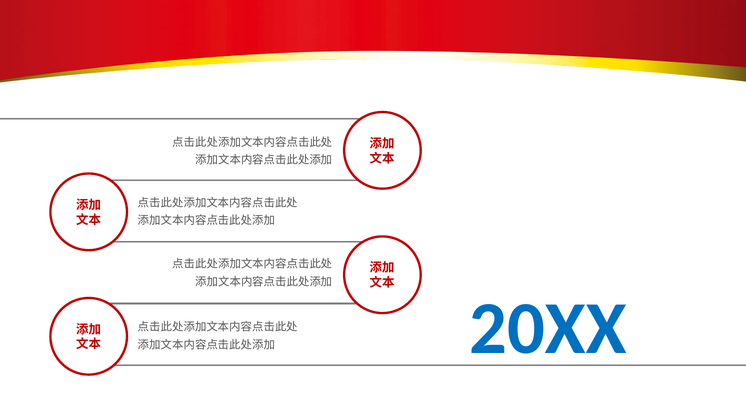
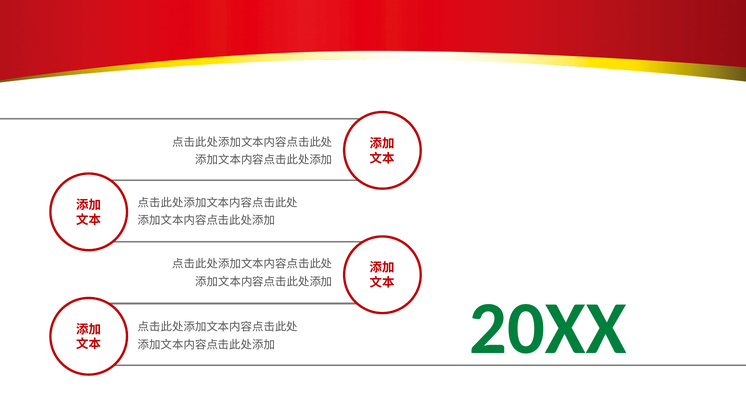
20XX colour: blue -> green (548, 328)
